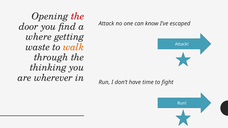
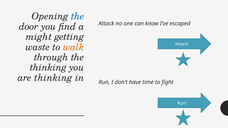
the colour: red -> blue (78, 16)
where: where -> might (39, 37)
are wherever: wherever -> thinking (53, 78)
